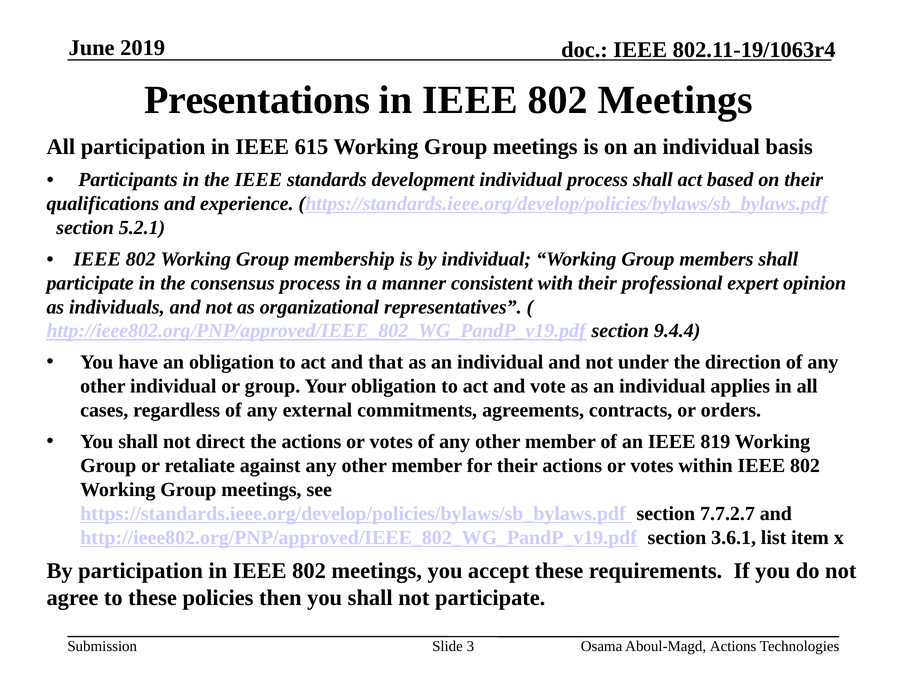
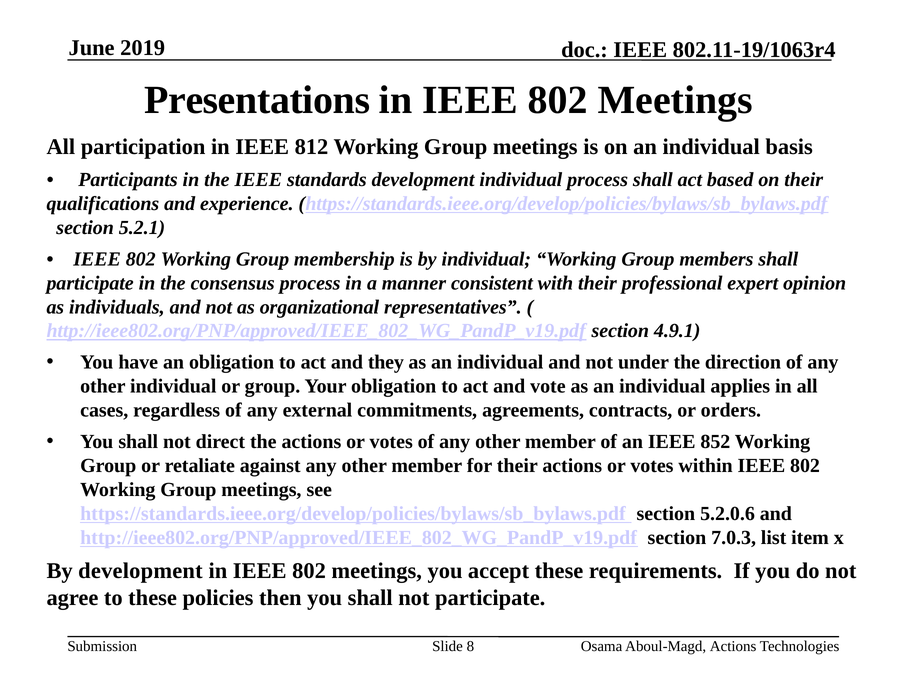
615: 615 -> 812 (311, 147)
9.4.4: 9.4.4 -> 4.9.1 (677, 331)
that: that -> they (386, 362)
819: 819 -> 852 (715, 442)
7.7.2.7: 7.7.2.7 -> 5.2.0.6 (728, 514)
3.6.1: 3.6.1 -> 7.0.3 (734, 538)
By participation: participation -> development (140, 571)
3: 3 -> 8 (470, 647)
